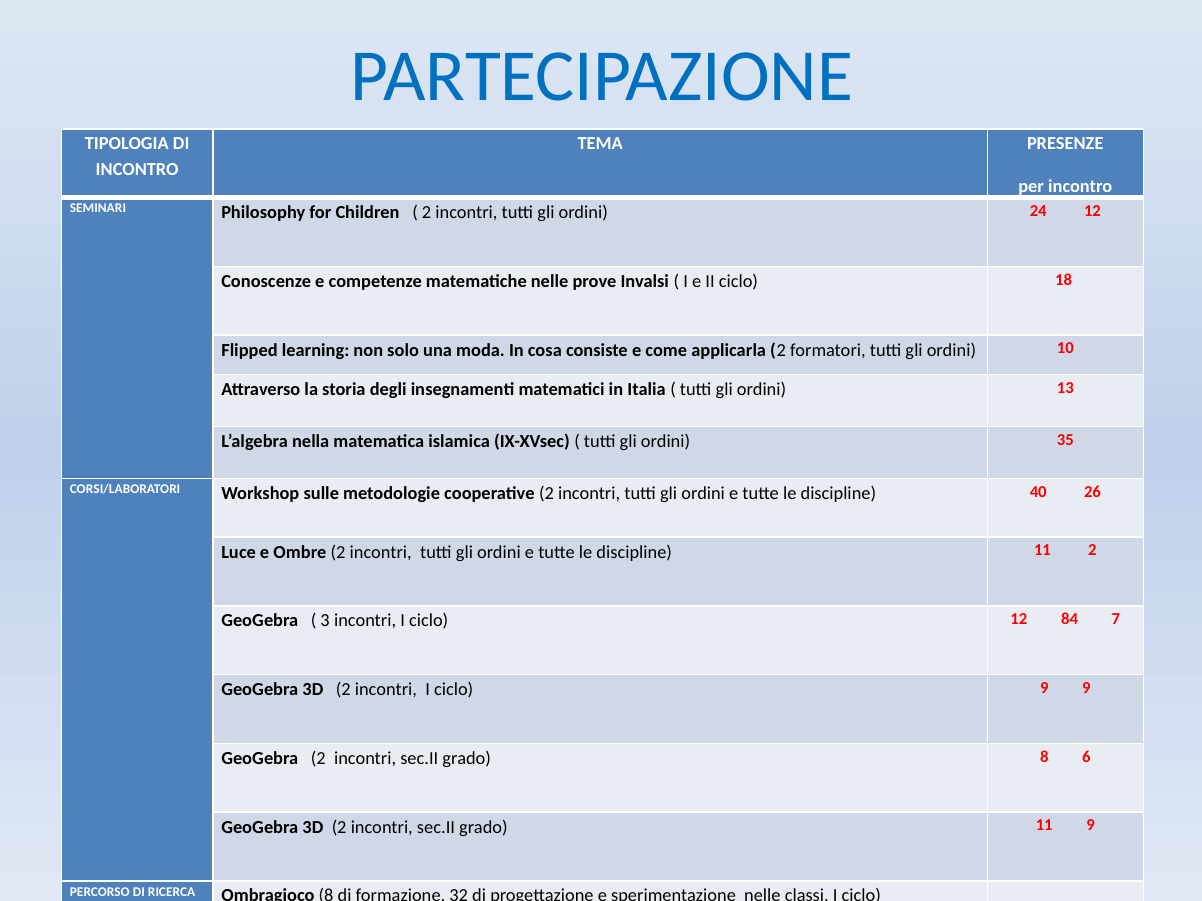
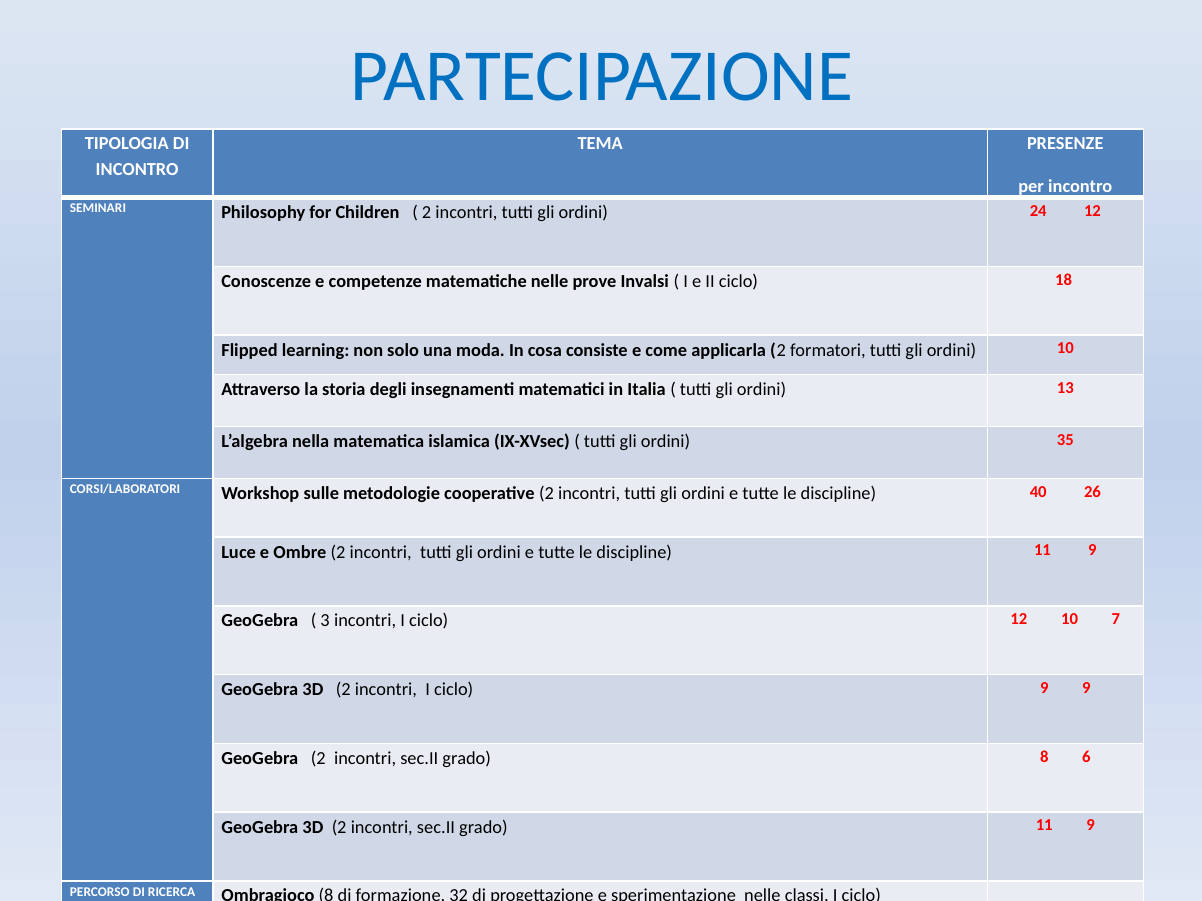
discipline 11 2: 2 -> 9 (1092, 551)
12 84: 84 -> 10 (1070, 619)
